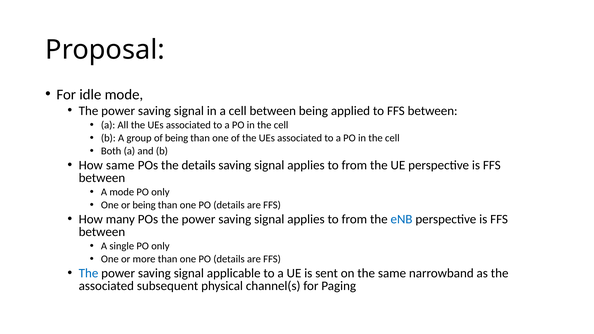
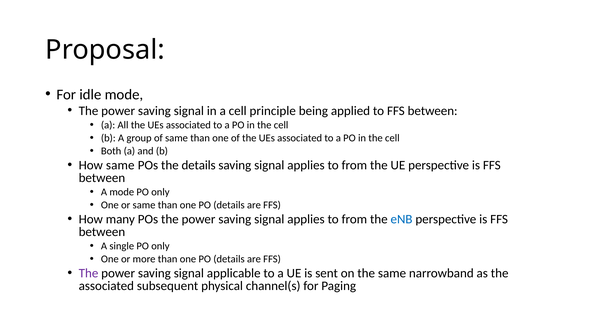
cell between: between -> principle (273, 111)
of being: being -> same (177, 138)
or being: being -> same (144, 205)
The colour: blue -> purple (89, 273)
